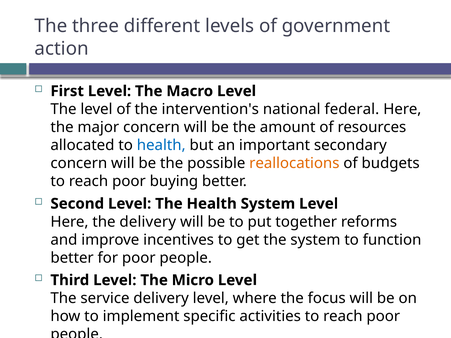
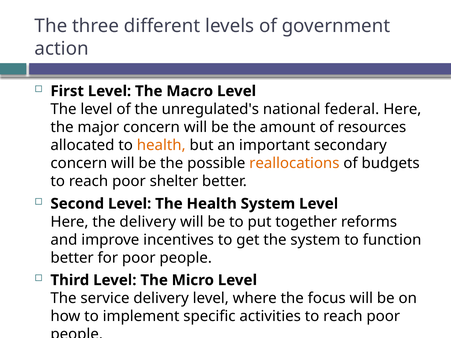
intervention's: intervention's -> unregulated's (210, 109)
health colour: blue -> orange (161, 145)
buying: buying -> shelter (174, 181)
